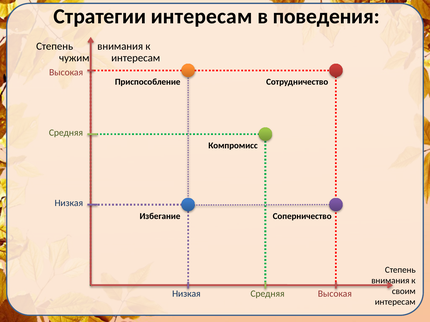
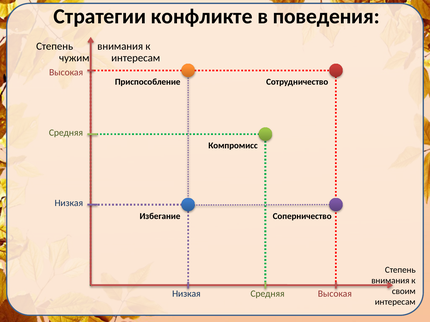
Стратегии интересам: интересам -> конфликте (202, 17)
